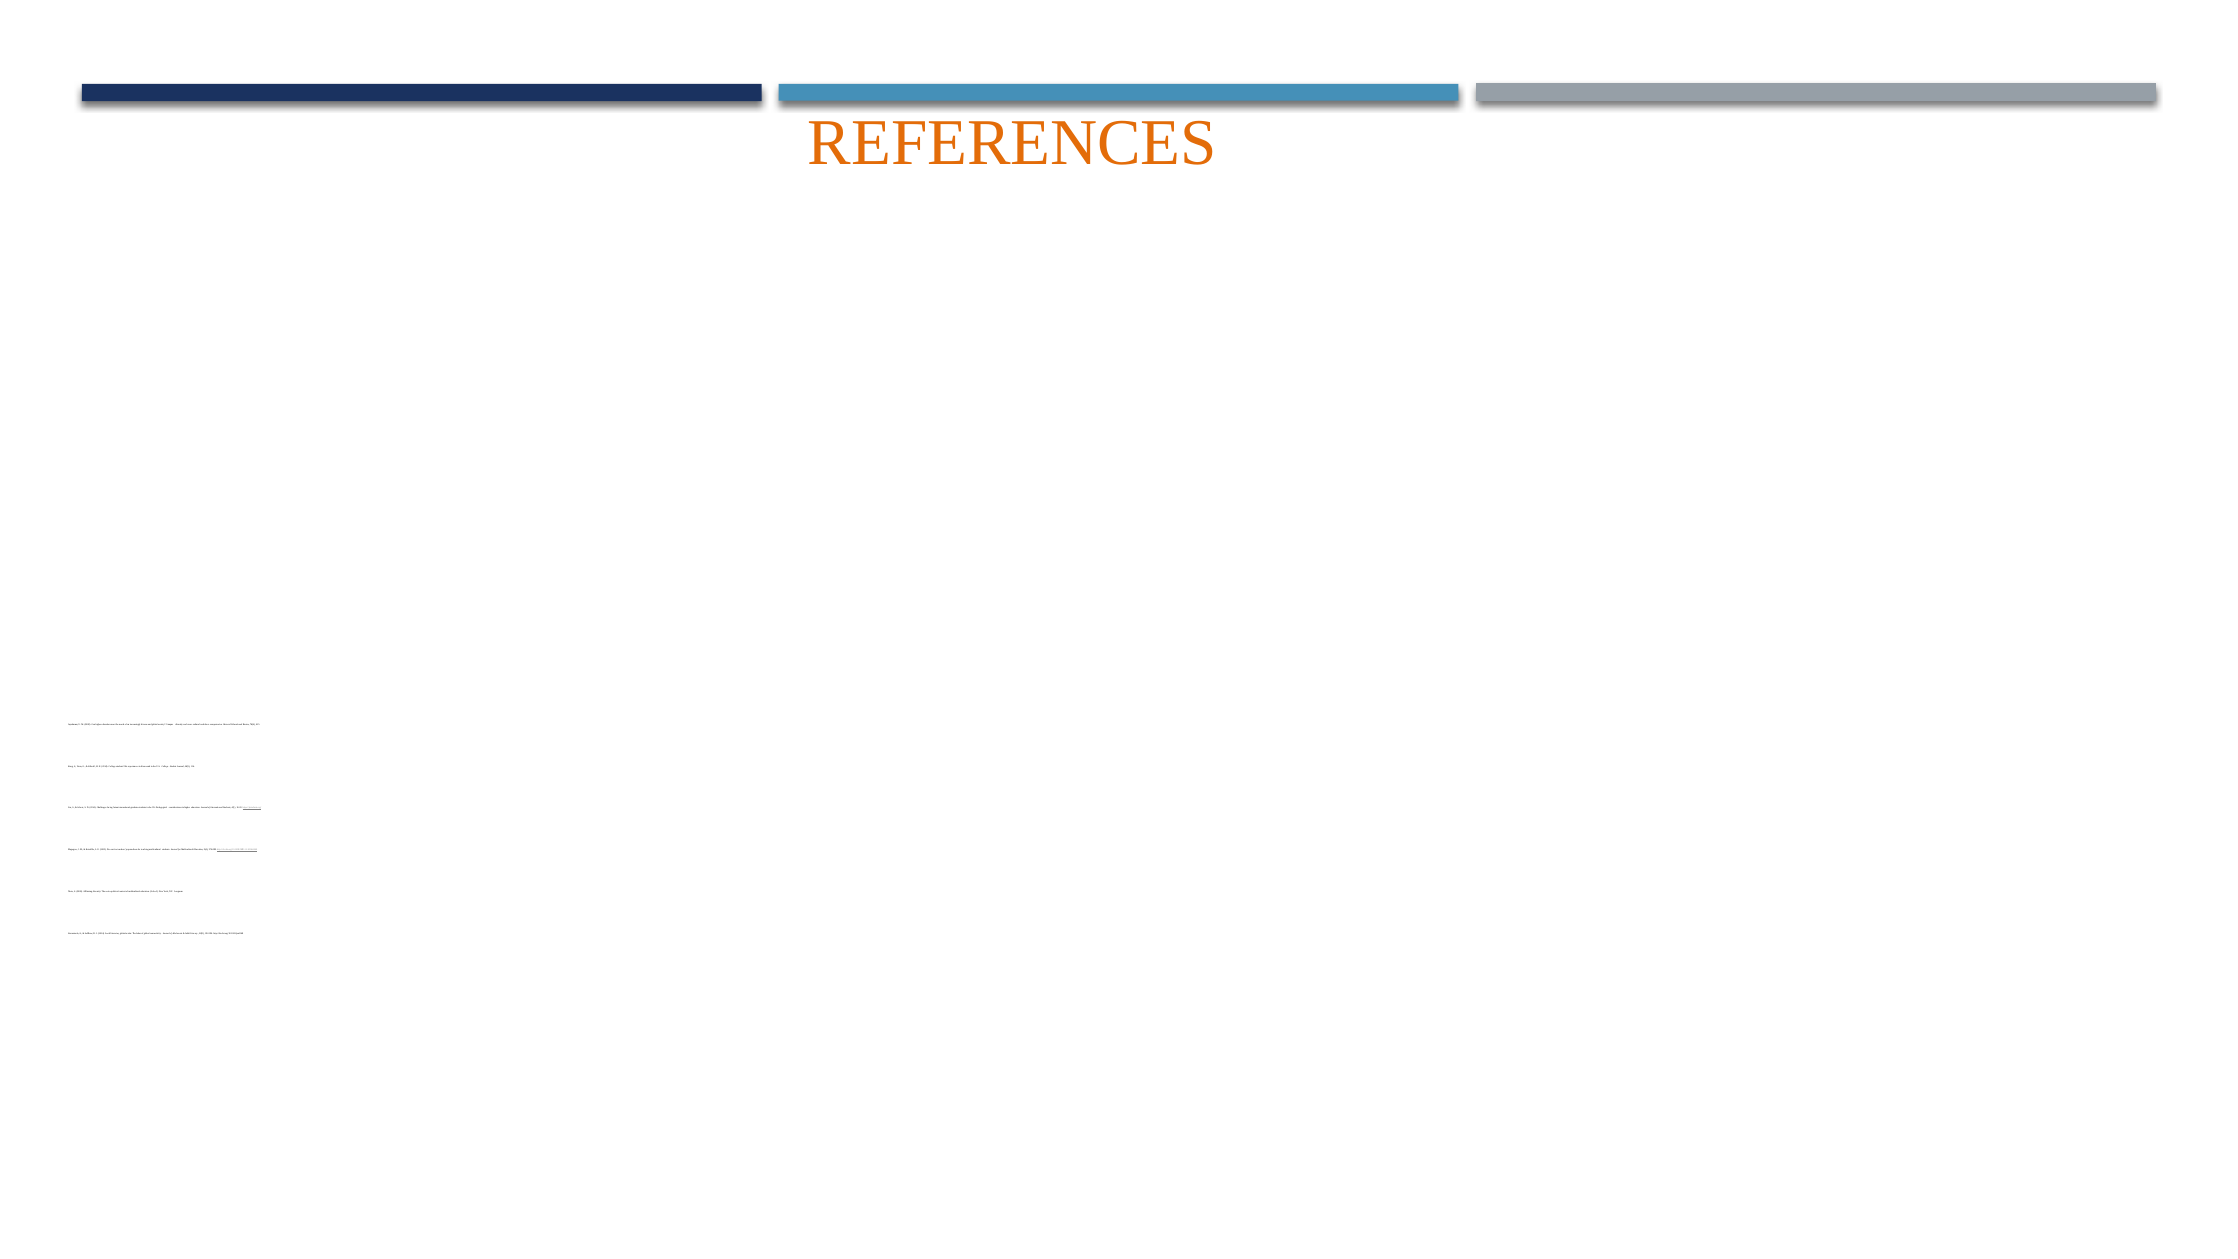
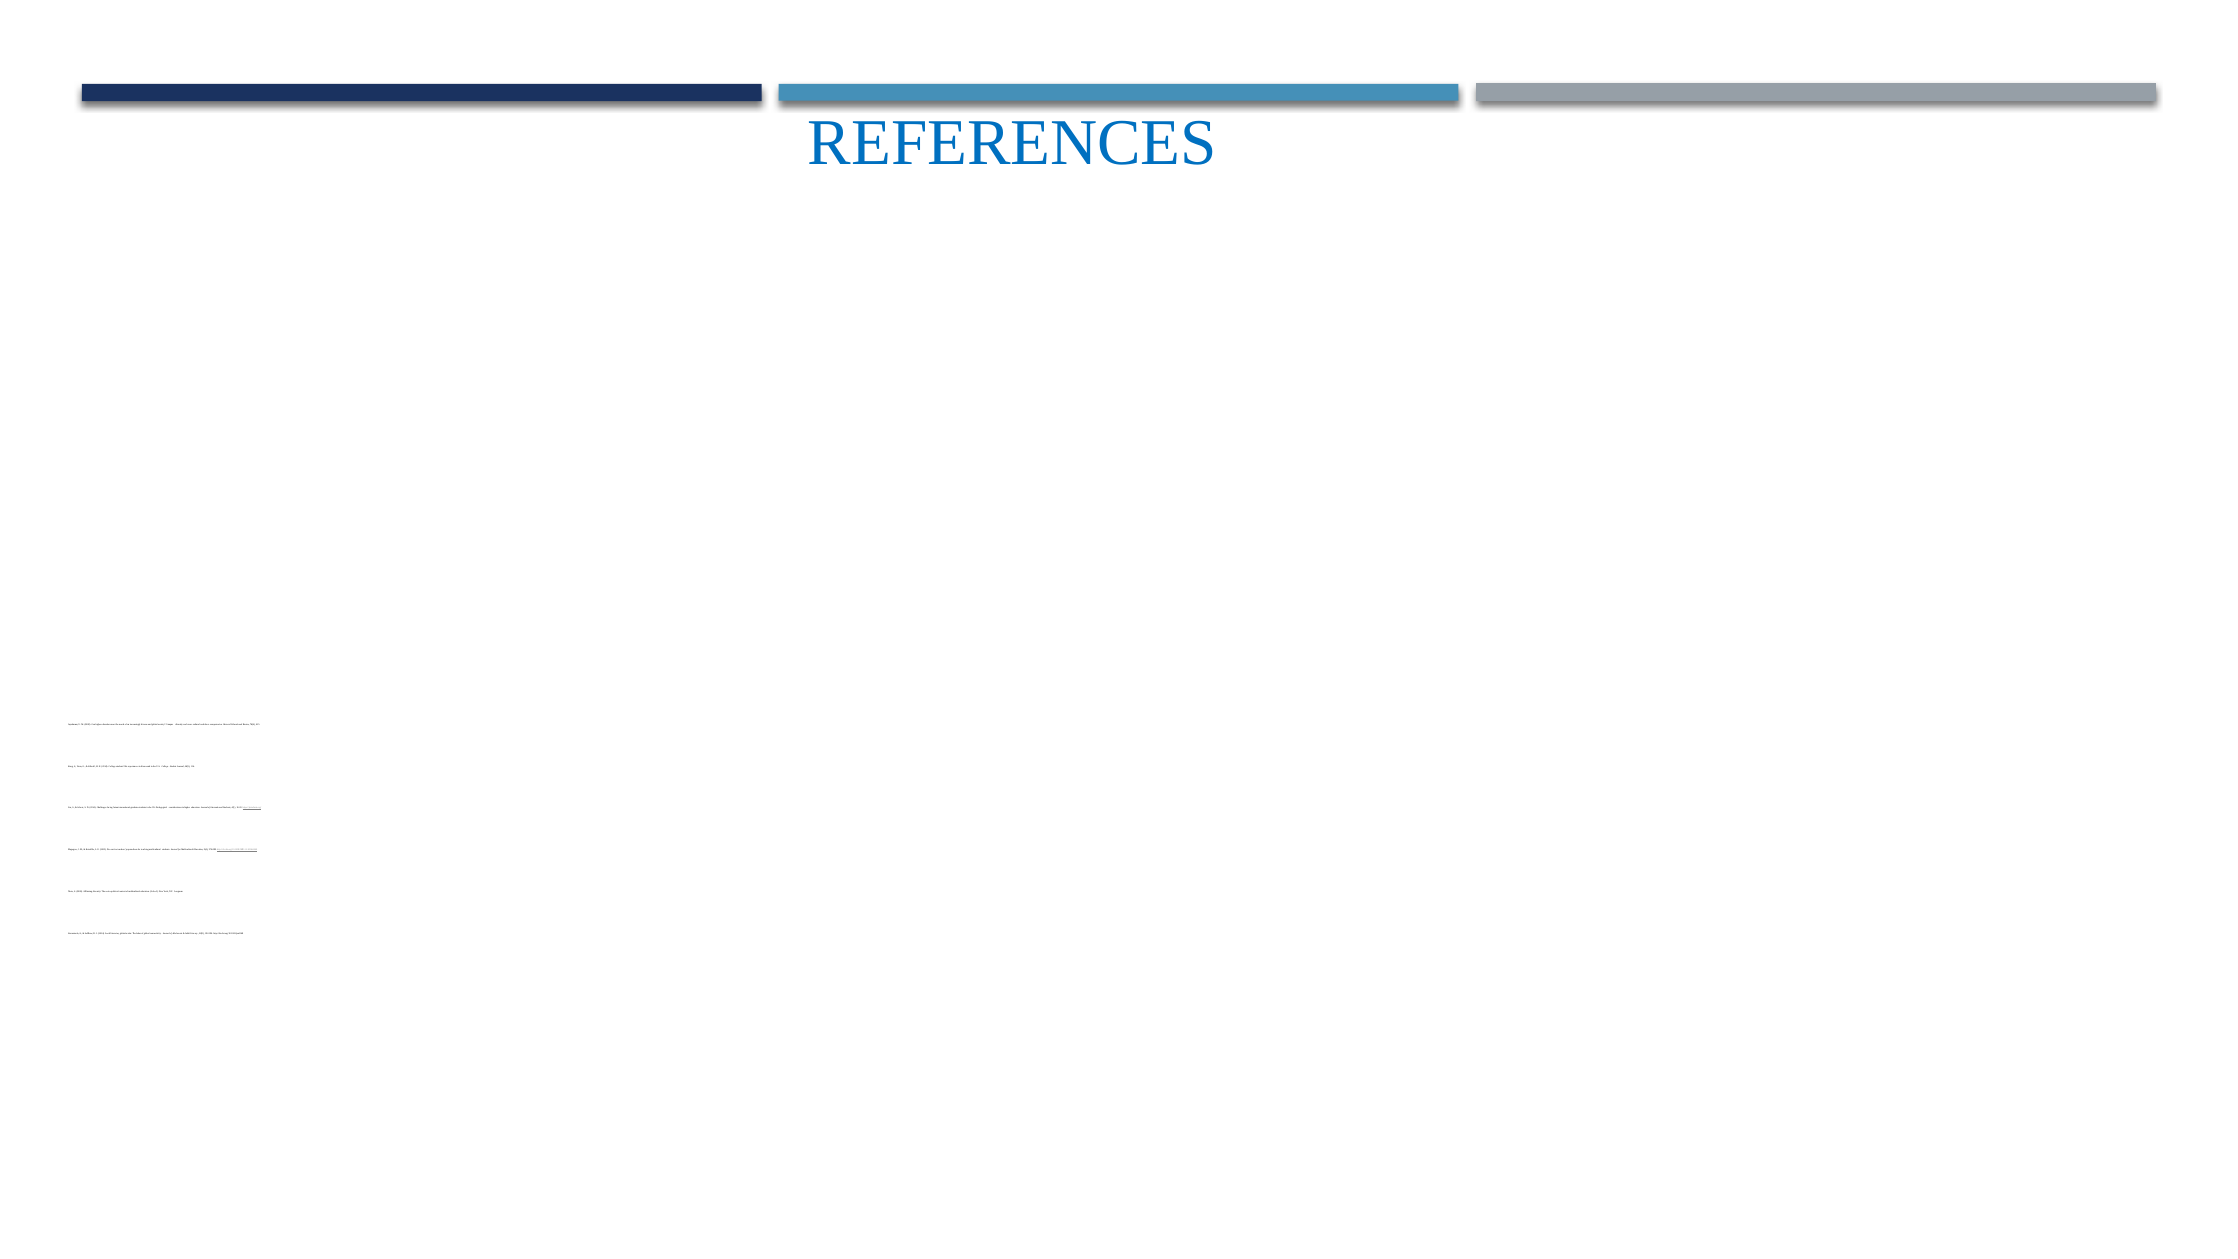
REFERENCES colour: orange -> blue (1012, 143)
